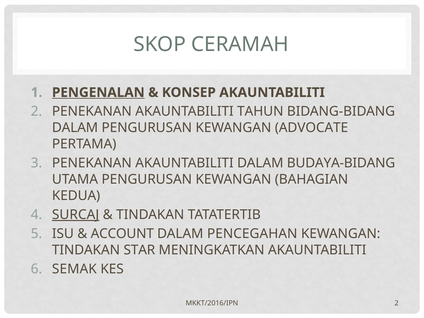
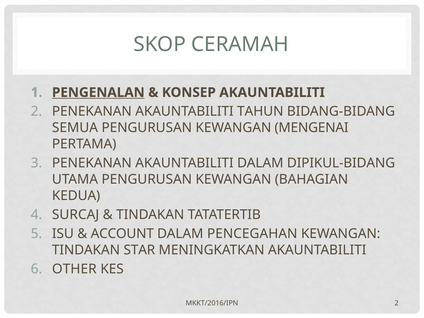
DALAM: DALAM -> SEMUA (75, 128)
ADVOCATE: ADVOCATE -> MENGENAI (312, 128)
BUDAYA-BIDANG: BUDAYA-BIDANG -> DIPIKUL-BIDANG (341, 163)
SURCAJ underline: present -> none (76, 215)
SEMAK: SEMAK -> OTHER (74, 269)
